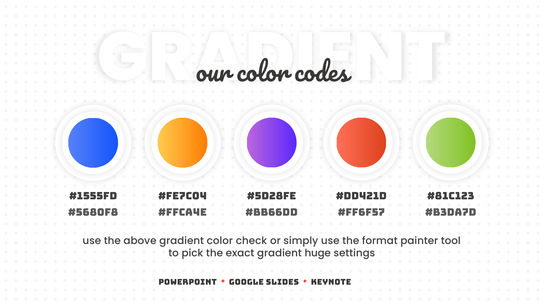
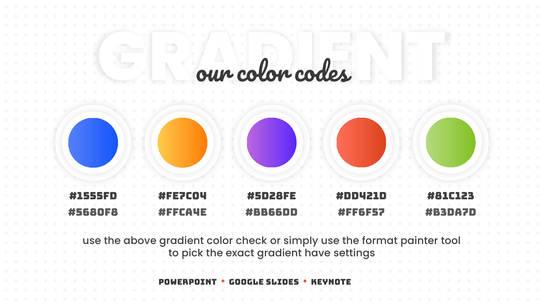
huge: huge -> have (318, 253)
